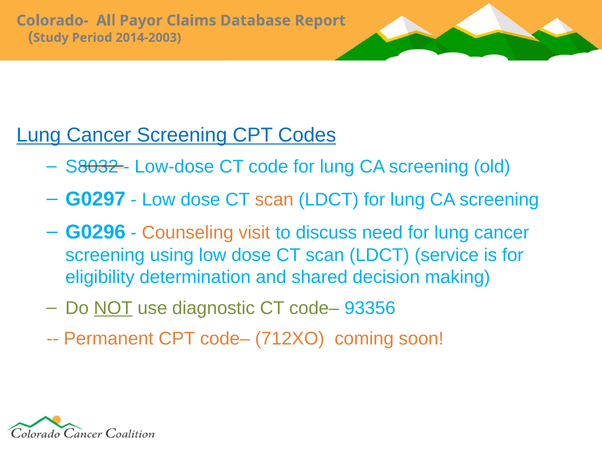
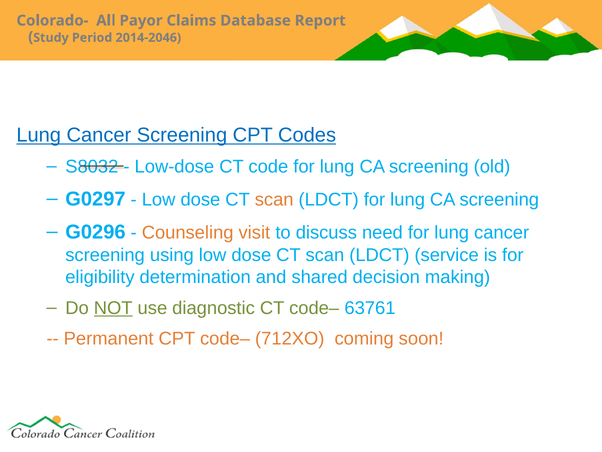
2014-2003: 2014-2003 -> 2014-2046 (148, 38)
93356: 93356 -> 63761 (370, 308)
